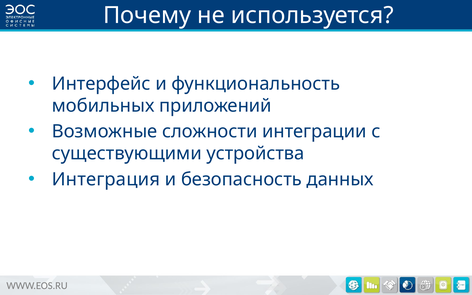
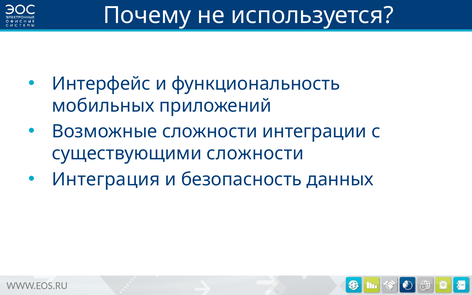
существующими устройства: устройства -> сложности (255, 154)
